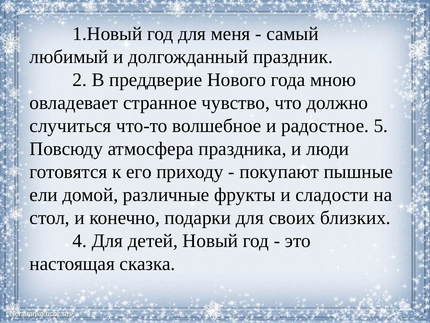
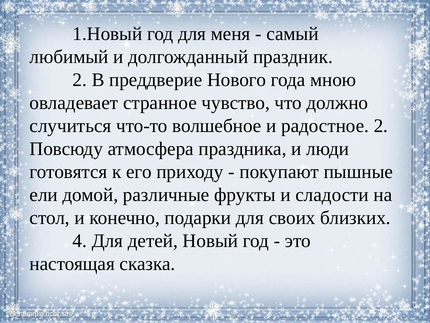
радостное 5: 5 -> 2 (381, 126)
